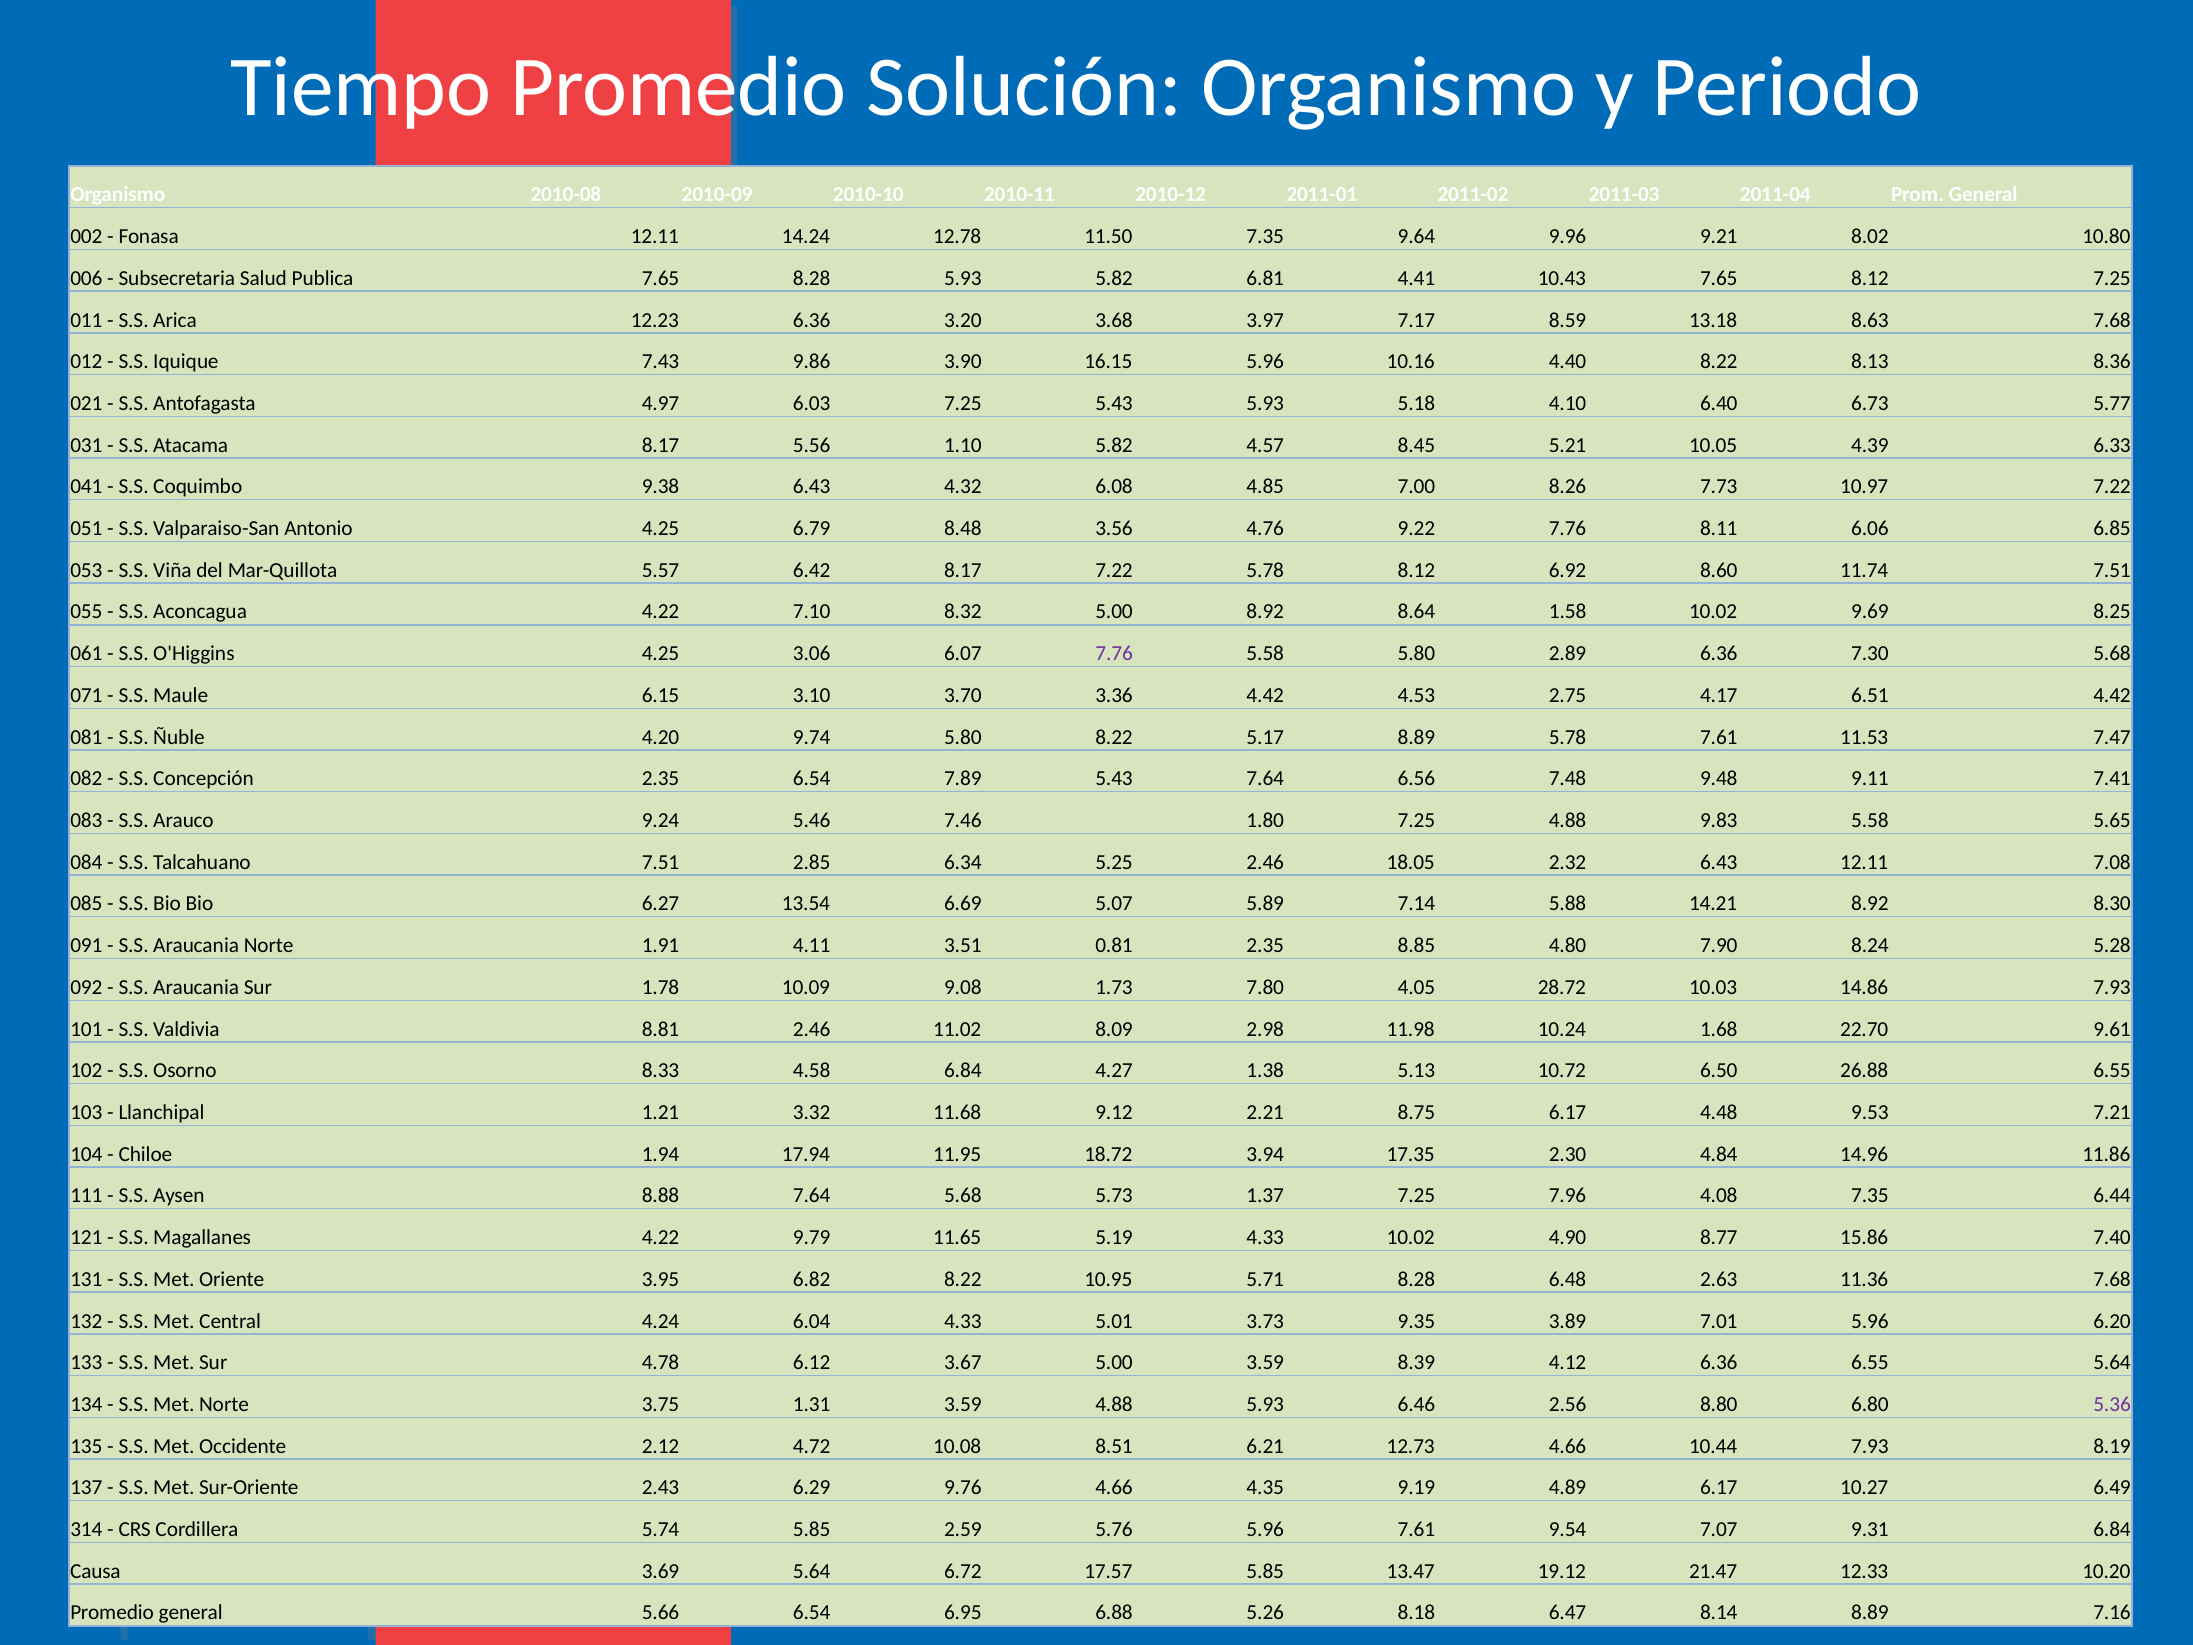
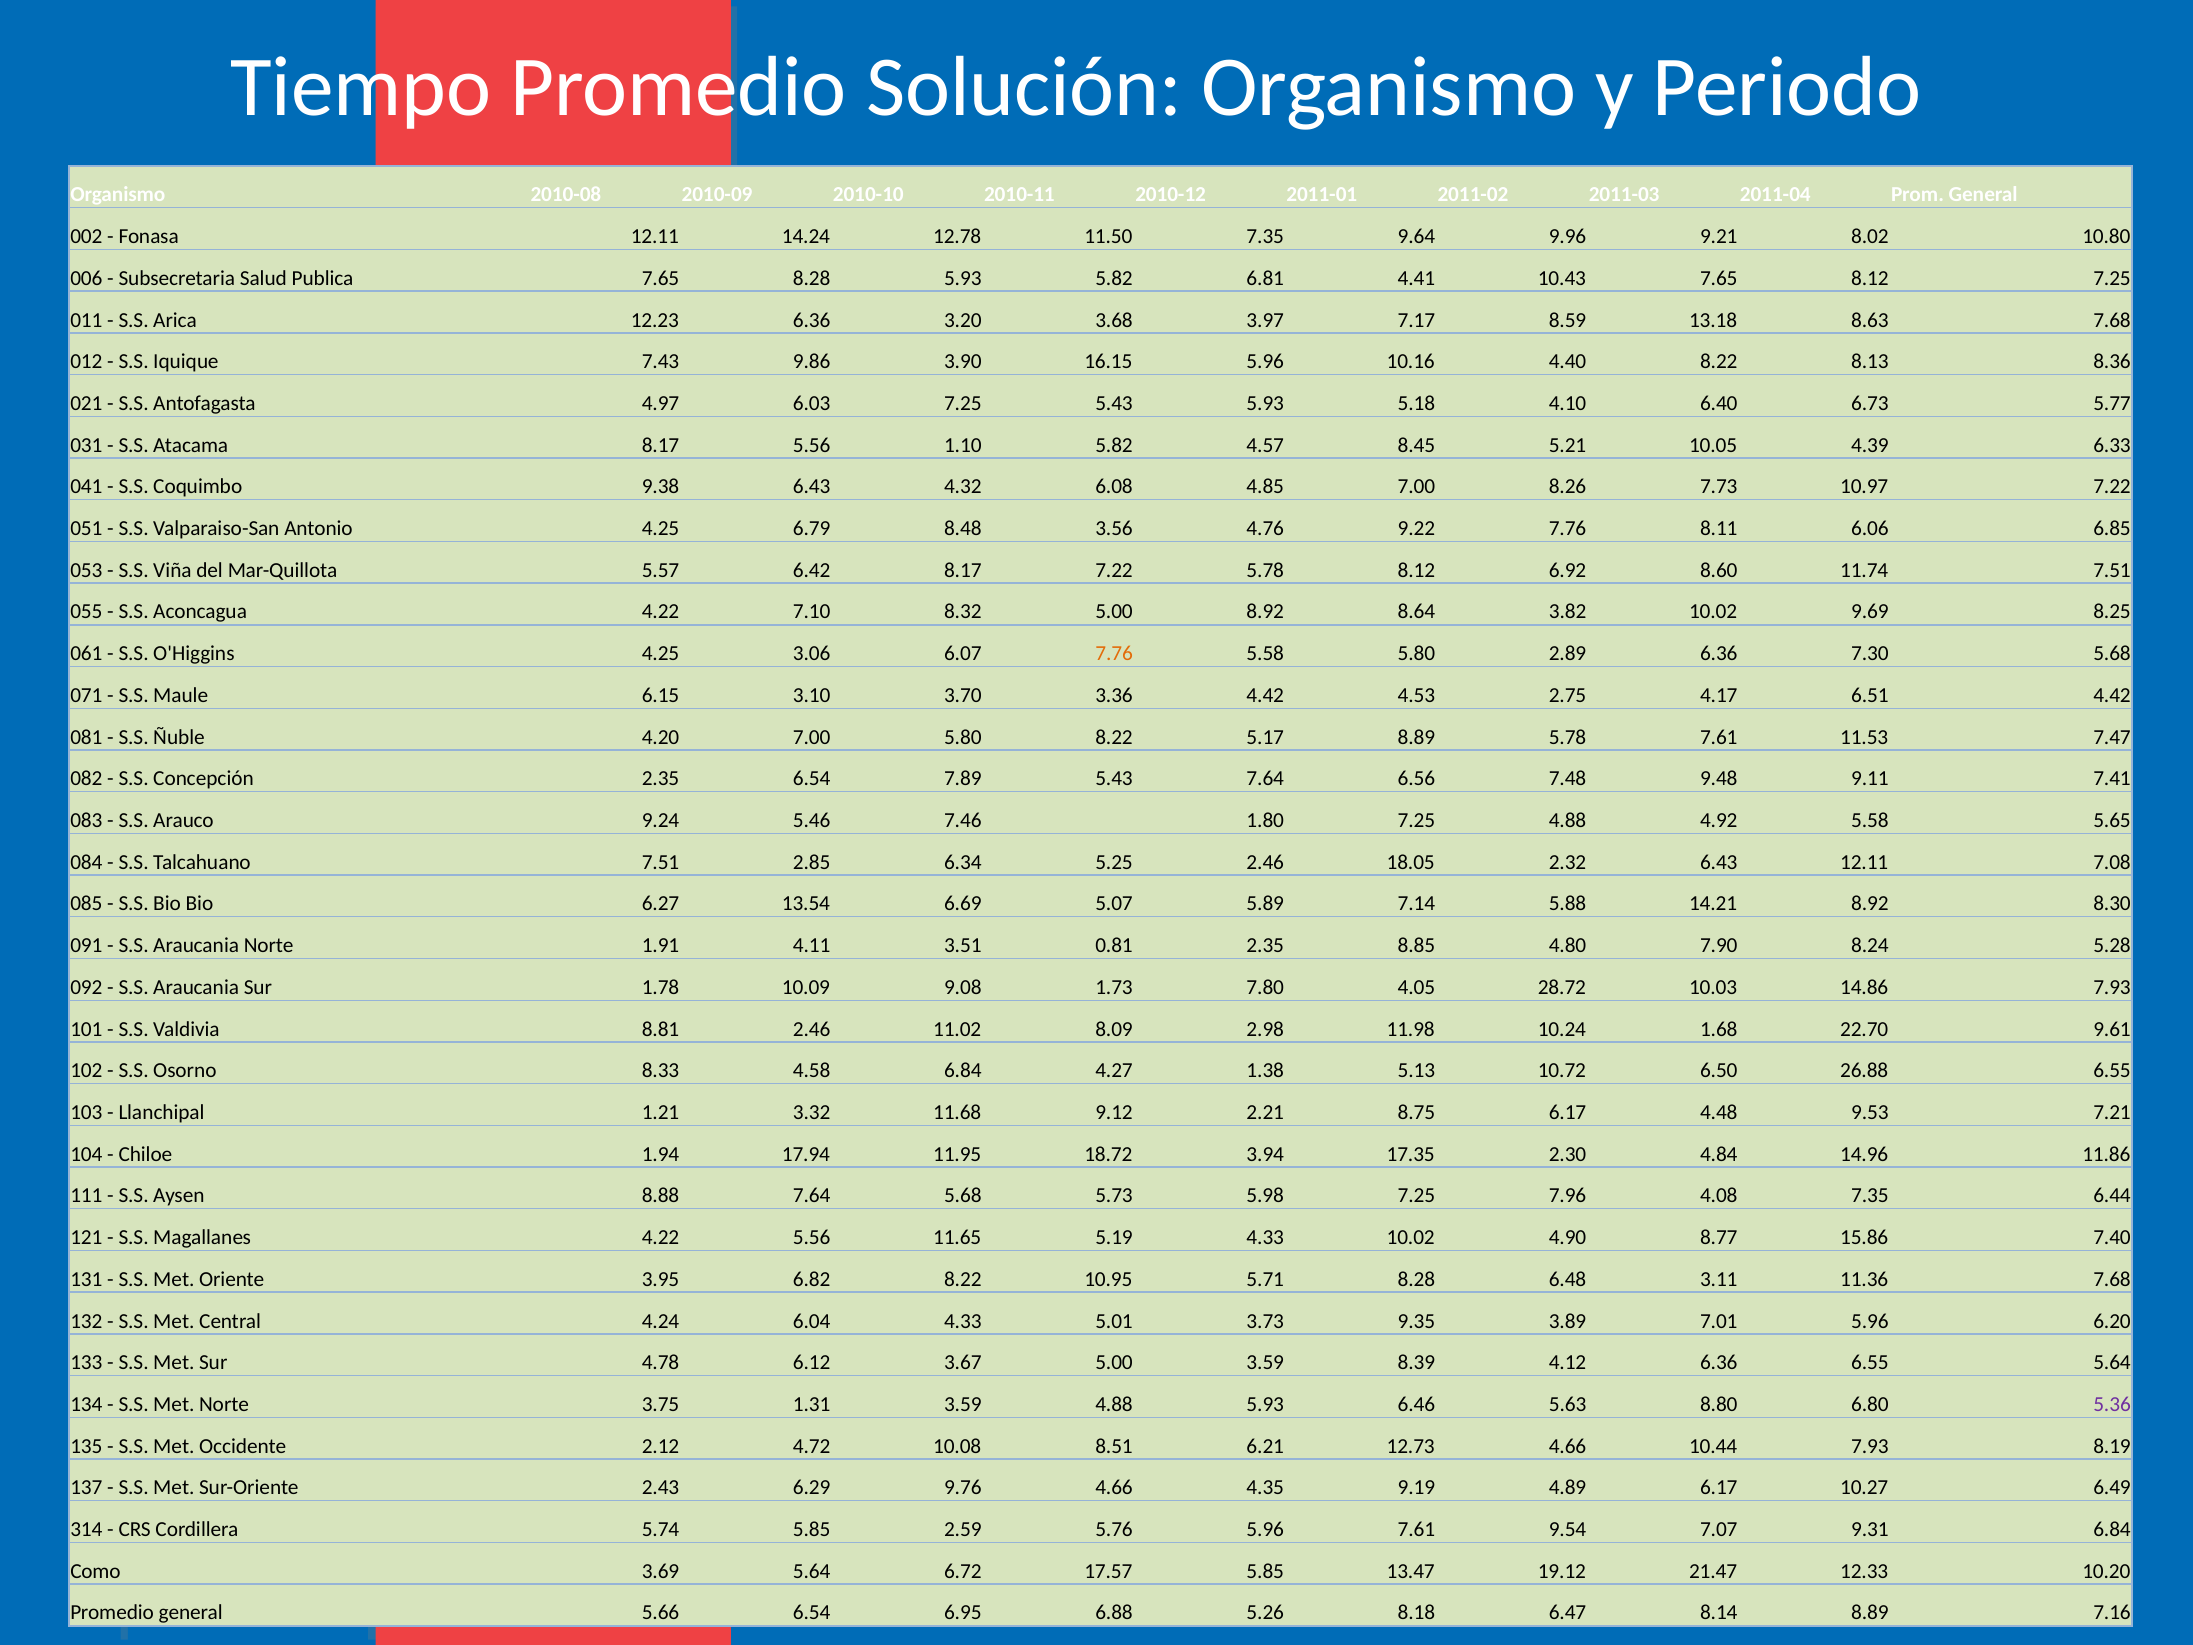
1.58: 1.58 -> 3.82 (1568, 612)
7.76 colour: purple -> orange (1114, 654)
4.20 9.74: 9.74 -> 7.00 (812, 737)
9.83: 9.83 -> 4.92 (1719, 820)
1.37: 1.37 -> 5.98 (1265, 1196)
4.22 9.79: 9.79 -> 5.56 (812, 1237)
2.63: 2.63 -> 3.11 (1719, 1279)
2.56: 2.56 -> 5.63 (1568, 1404)
Causa: Causa -> Como (95, 1571)
